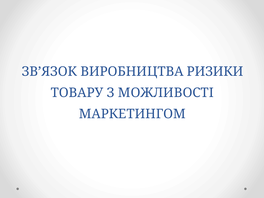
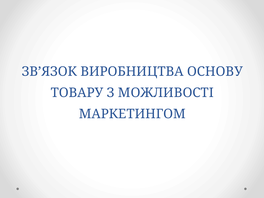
РИЗИКИ: РИЗИКИ -> ОСНОВУ (215, 71)
